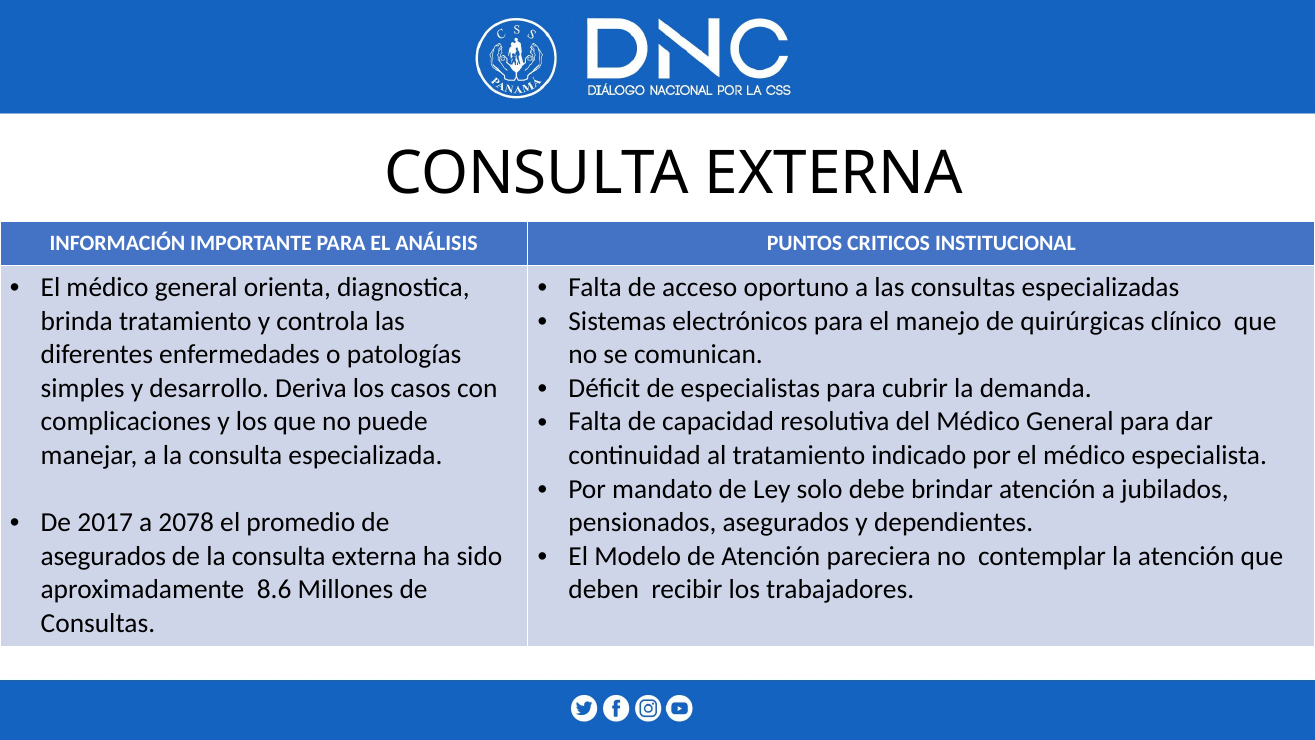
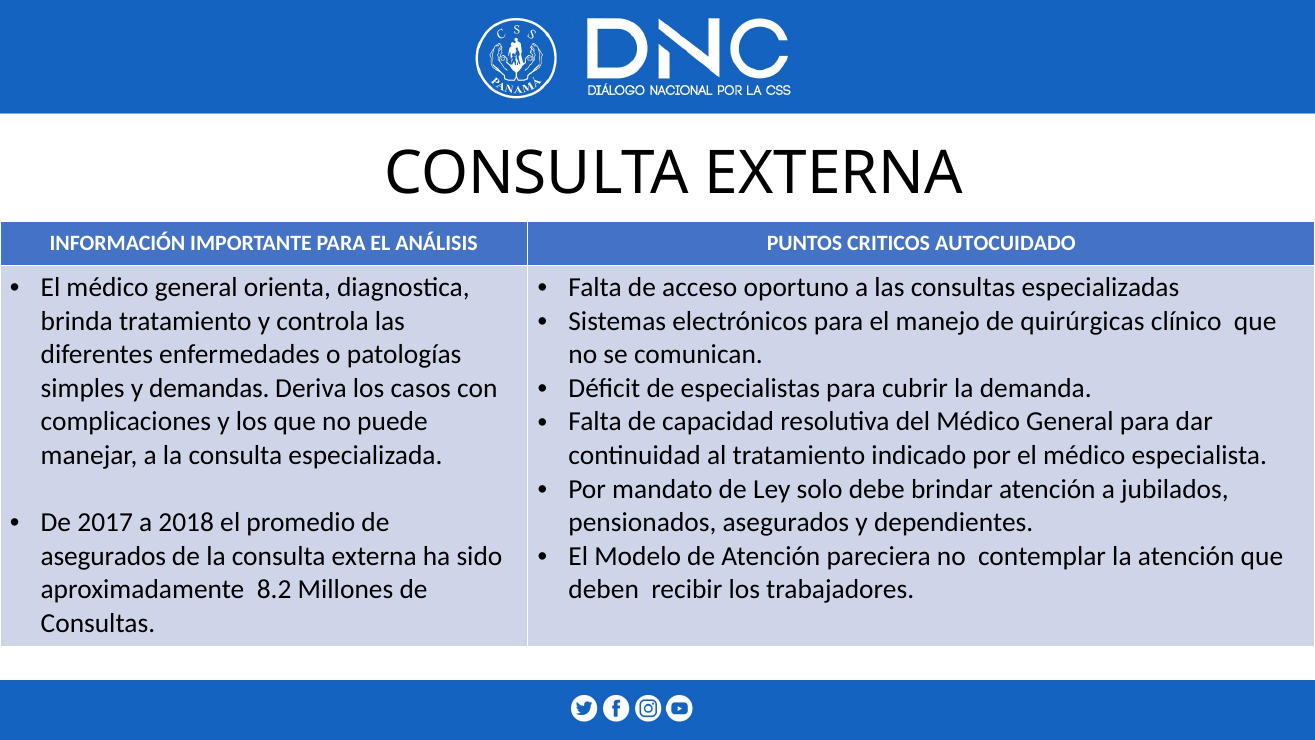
INSTITUCIONAL: INSTITUCIONAL -> AUTOCUIDADO (1005, 244)
desarrollo: desarrollo -> demandas (209, 388)
2078: 2078 -> 2018 (186, 522)
8.6: 8.6 -> 8.2 (274, 589)
